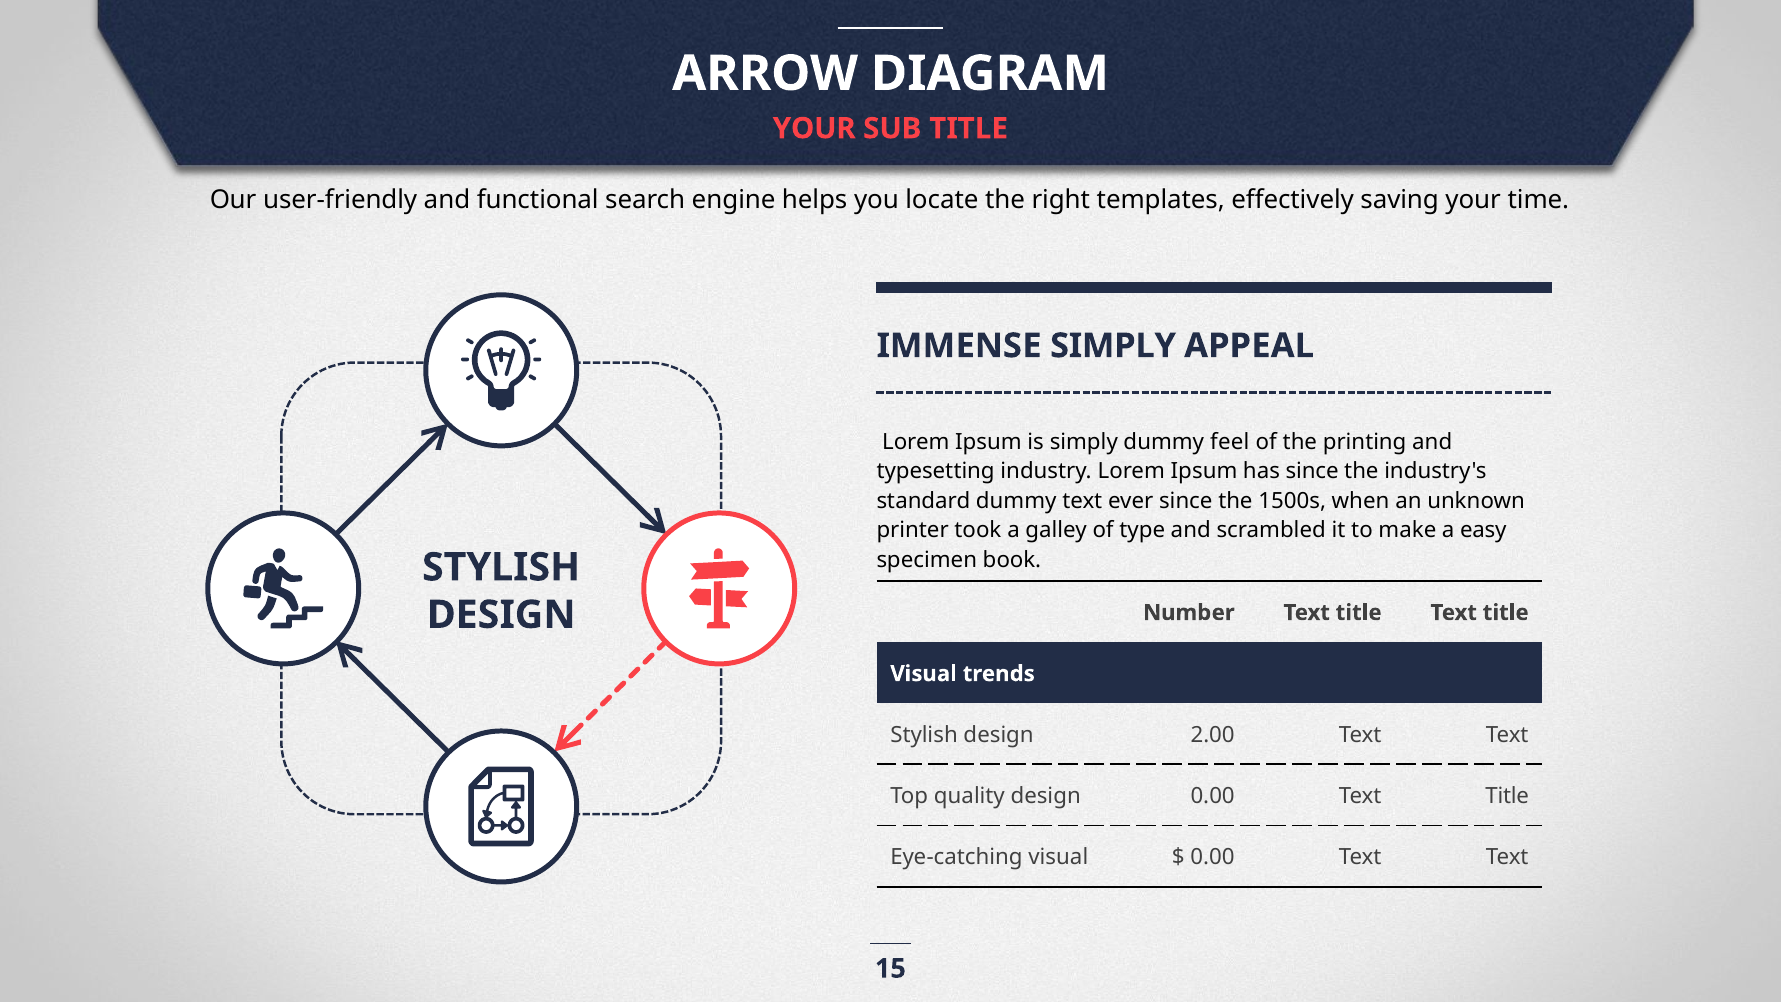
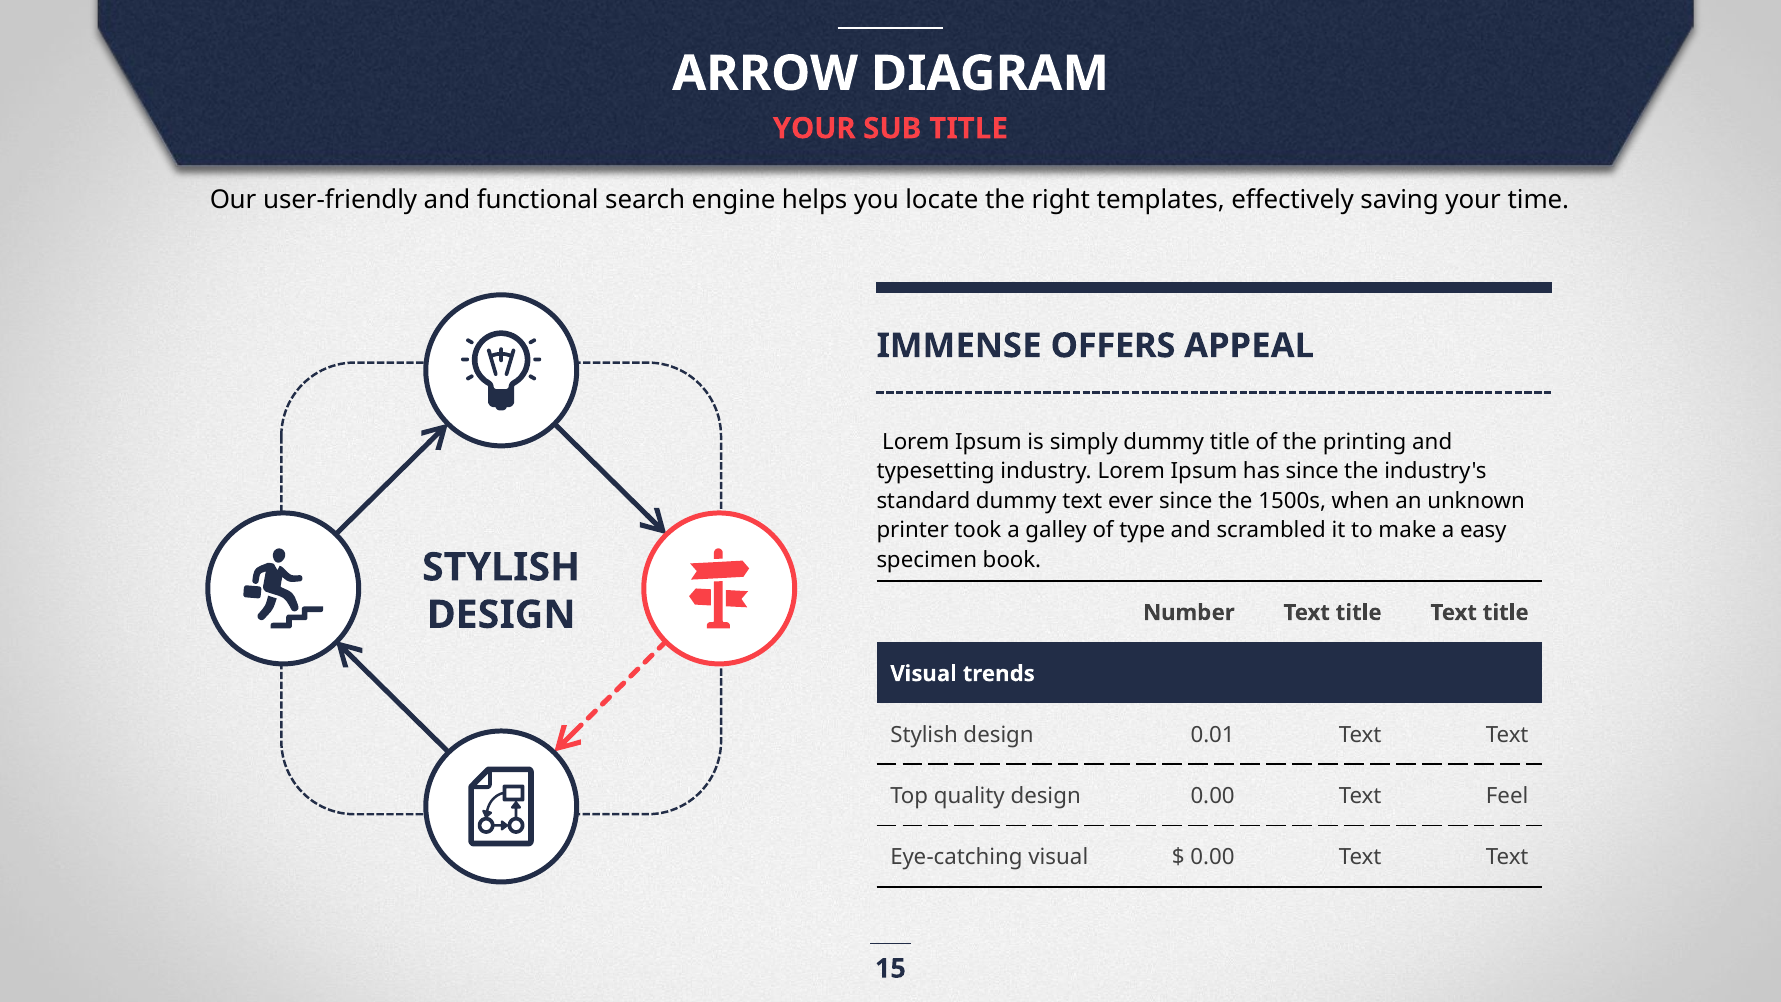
IMMENSE SIMPLY: SIMPLY -> OFFERS (1113, 346)
dummy feel: feel -> title (1230, 442)
2.00: 2.00 -> 0.01 (1213, 735)
0.00 Text Title: Title -> Feel (1507, 796)
